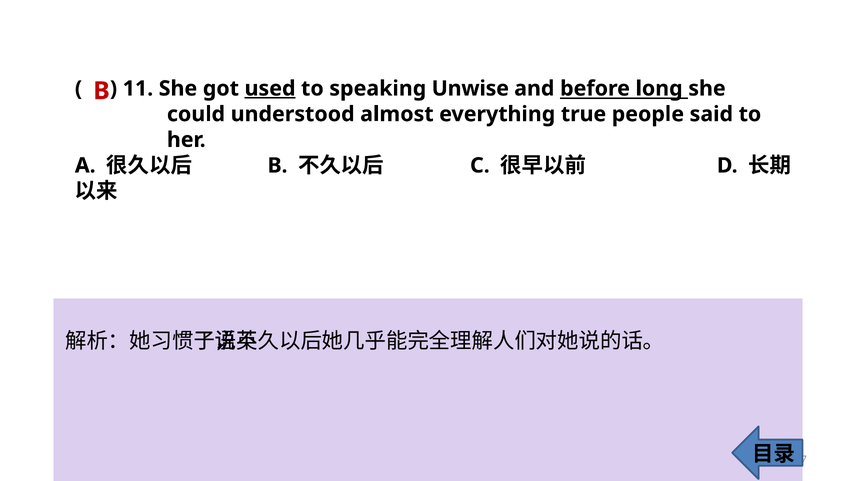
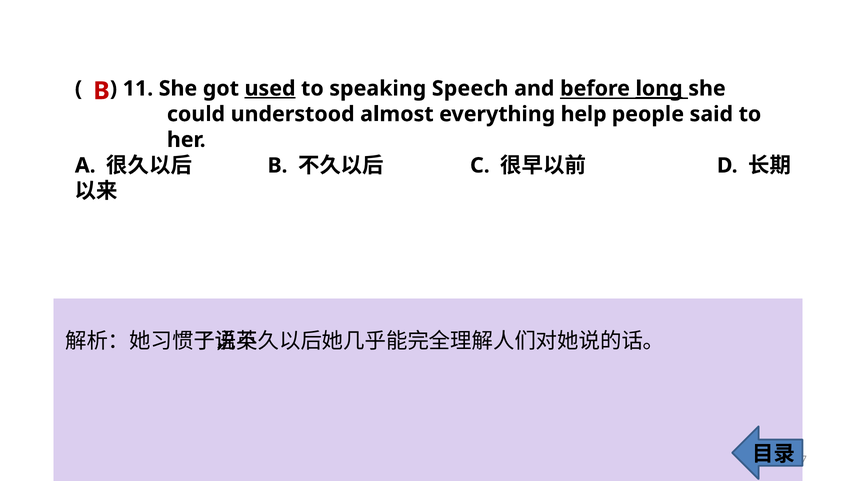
Unwise: Unwise -> Speech (470, 89)
long underline: none -> present (659, 89)
true: true -> help (584, 114)
